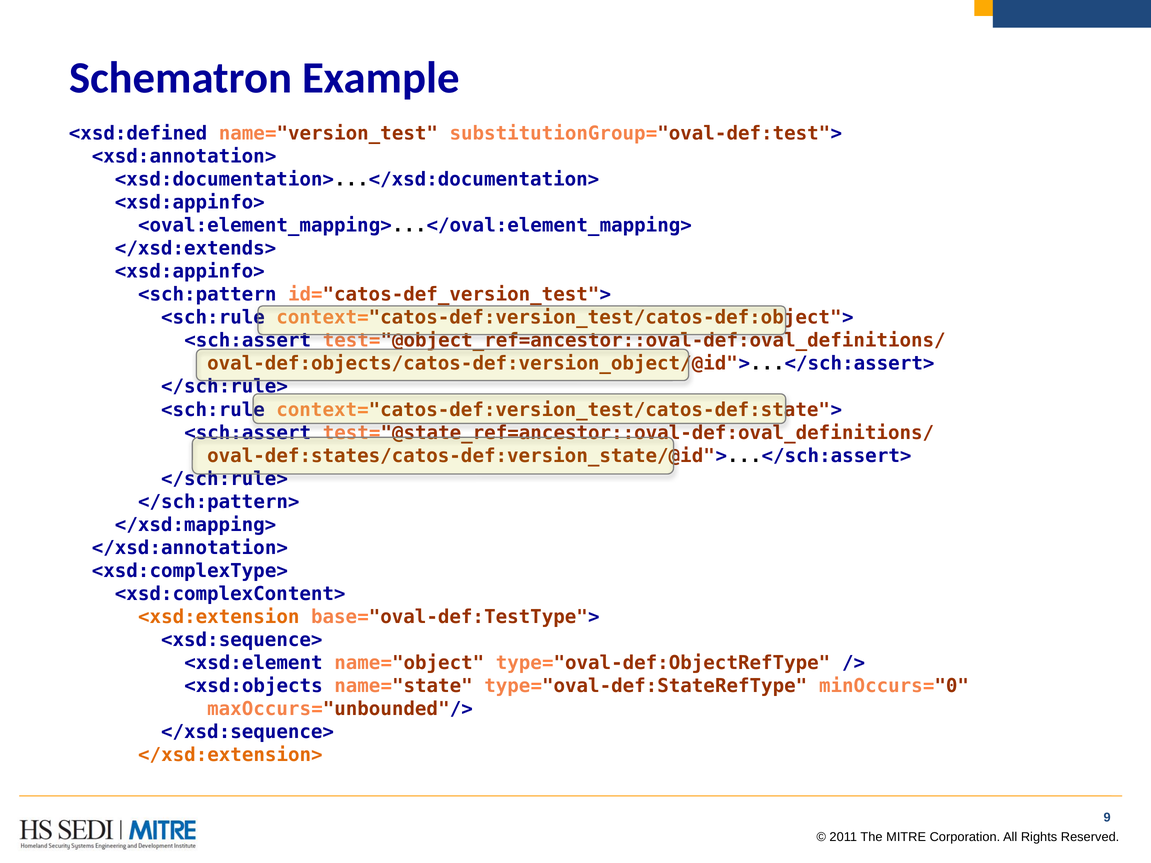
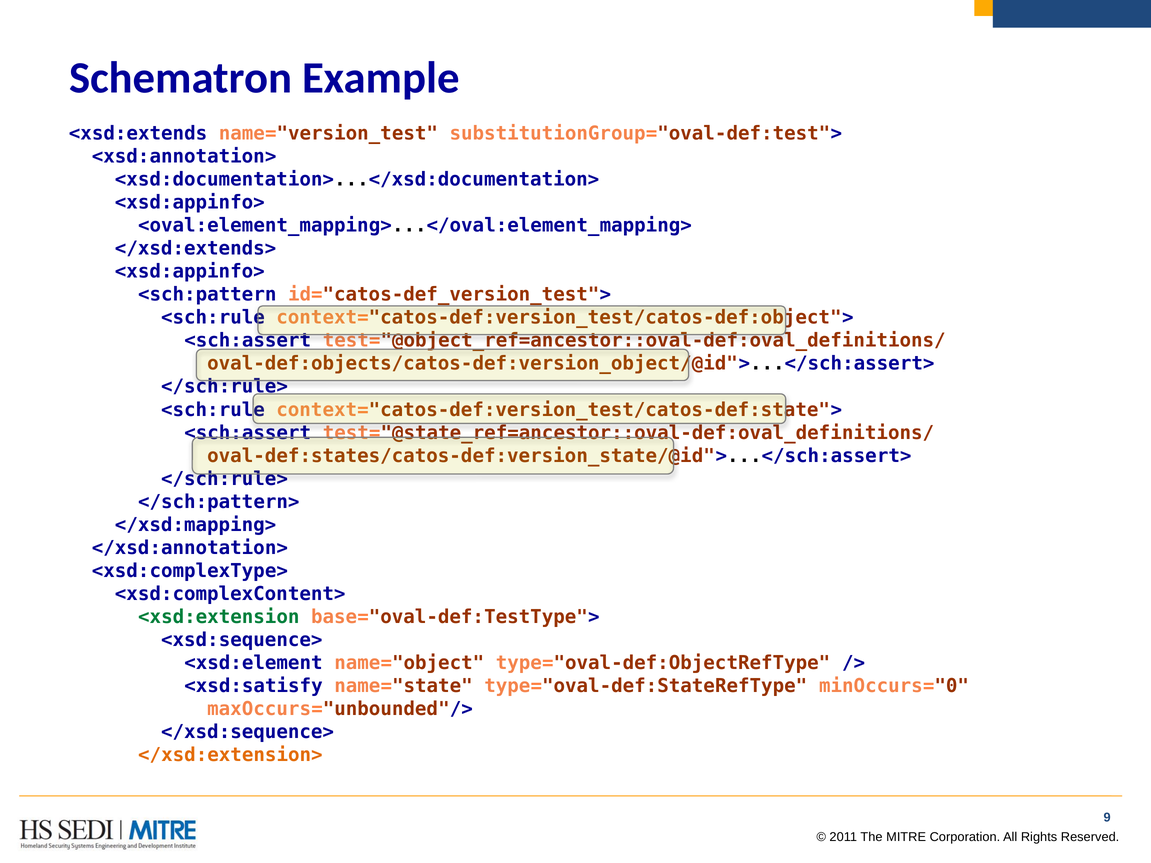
<xsd:defined: <xsd:defined -> <xsd:extends (138, 134)
<xsd:extension colour: orange -> green (219, 617)
<xsd:objects: <xsd:objects -> <xsd:satisfy (253, 686)
